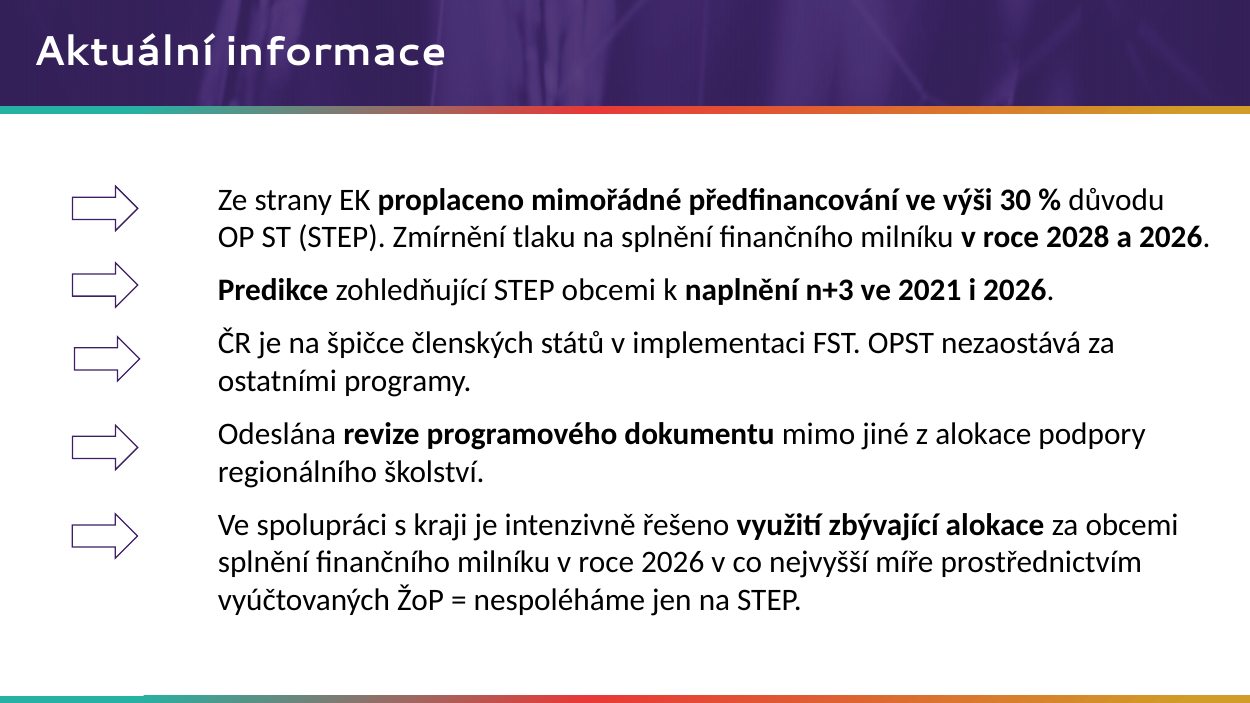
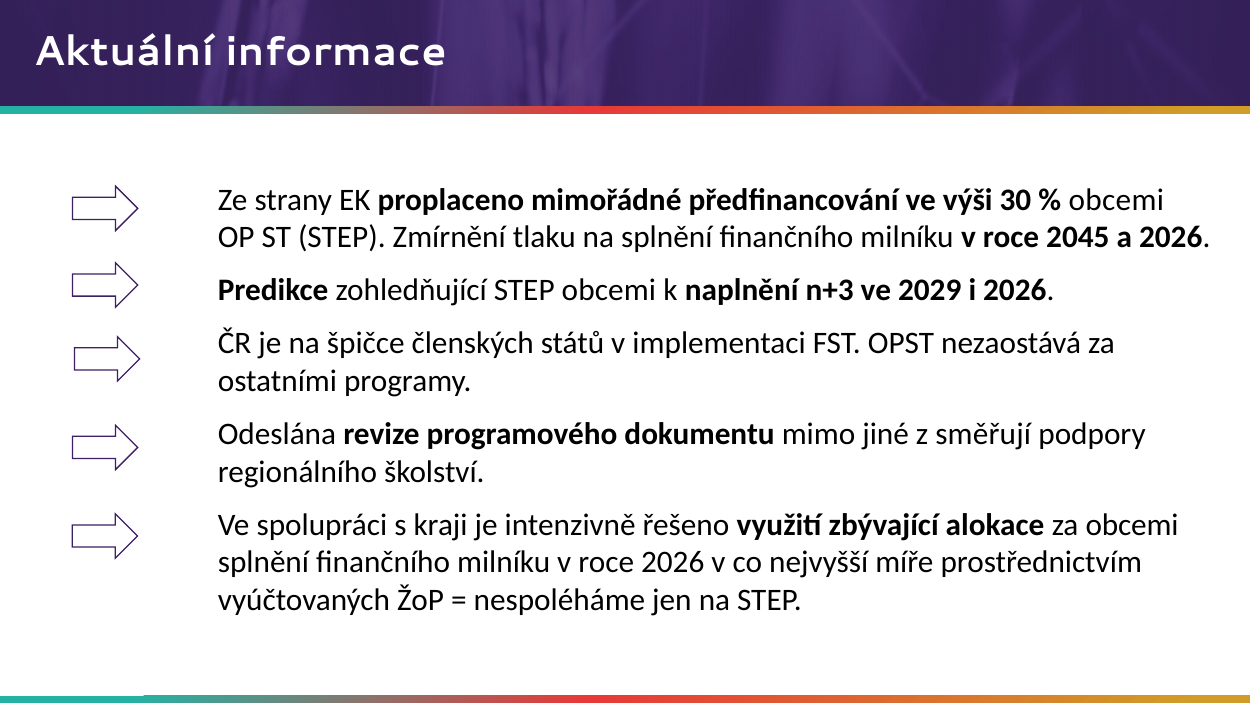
důvodu: důvodu -> obcemi (1116, 200)
2028: 2028 -> 2045 (1078, 237)
2021: 2021 -> 2029 (930, 291)
z alokace: alokace -> směřují (983, 434)
